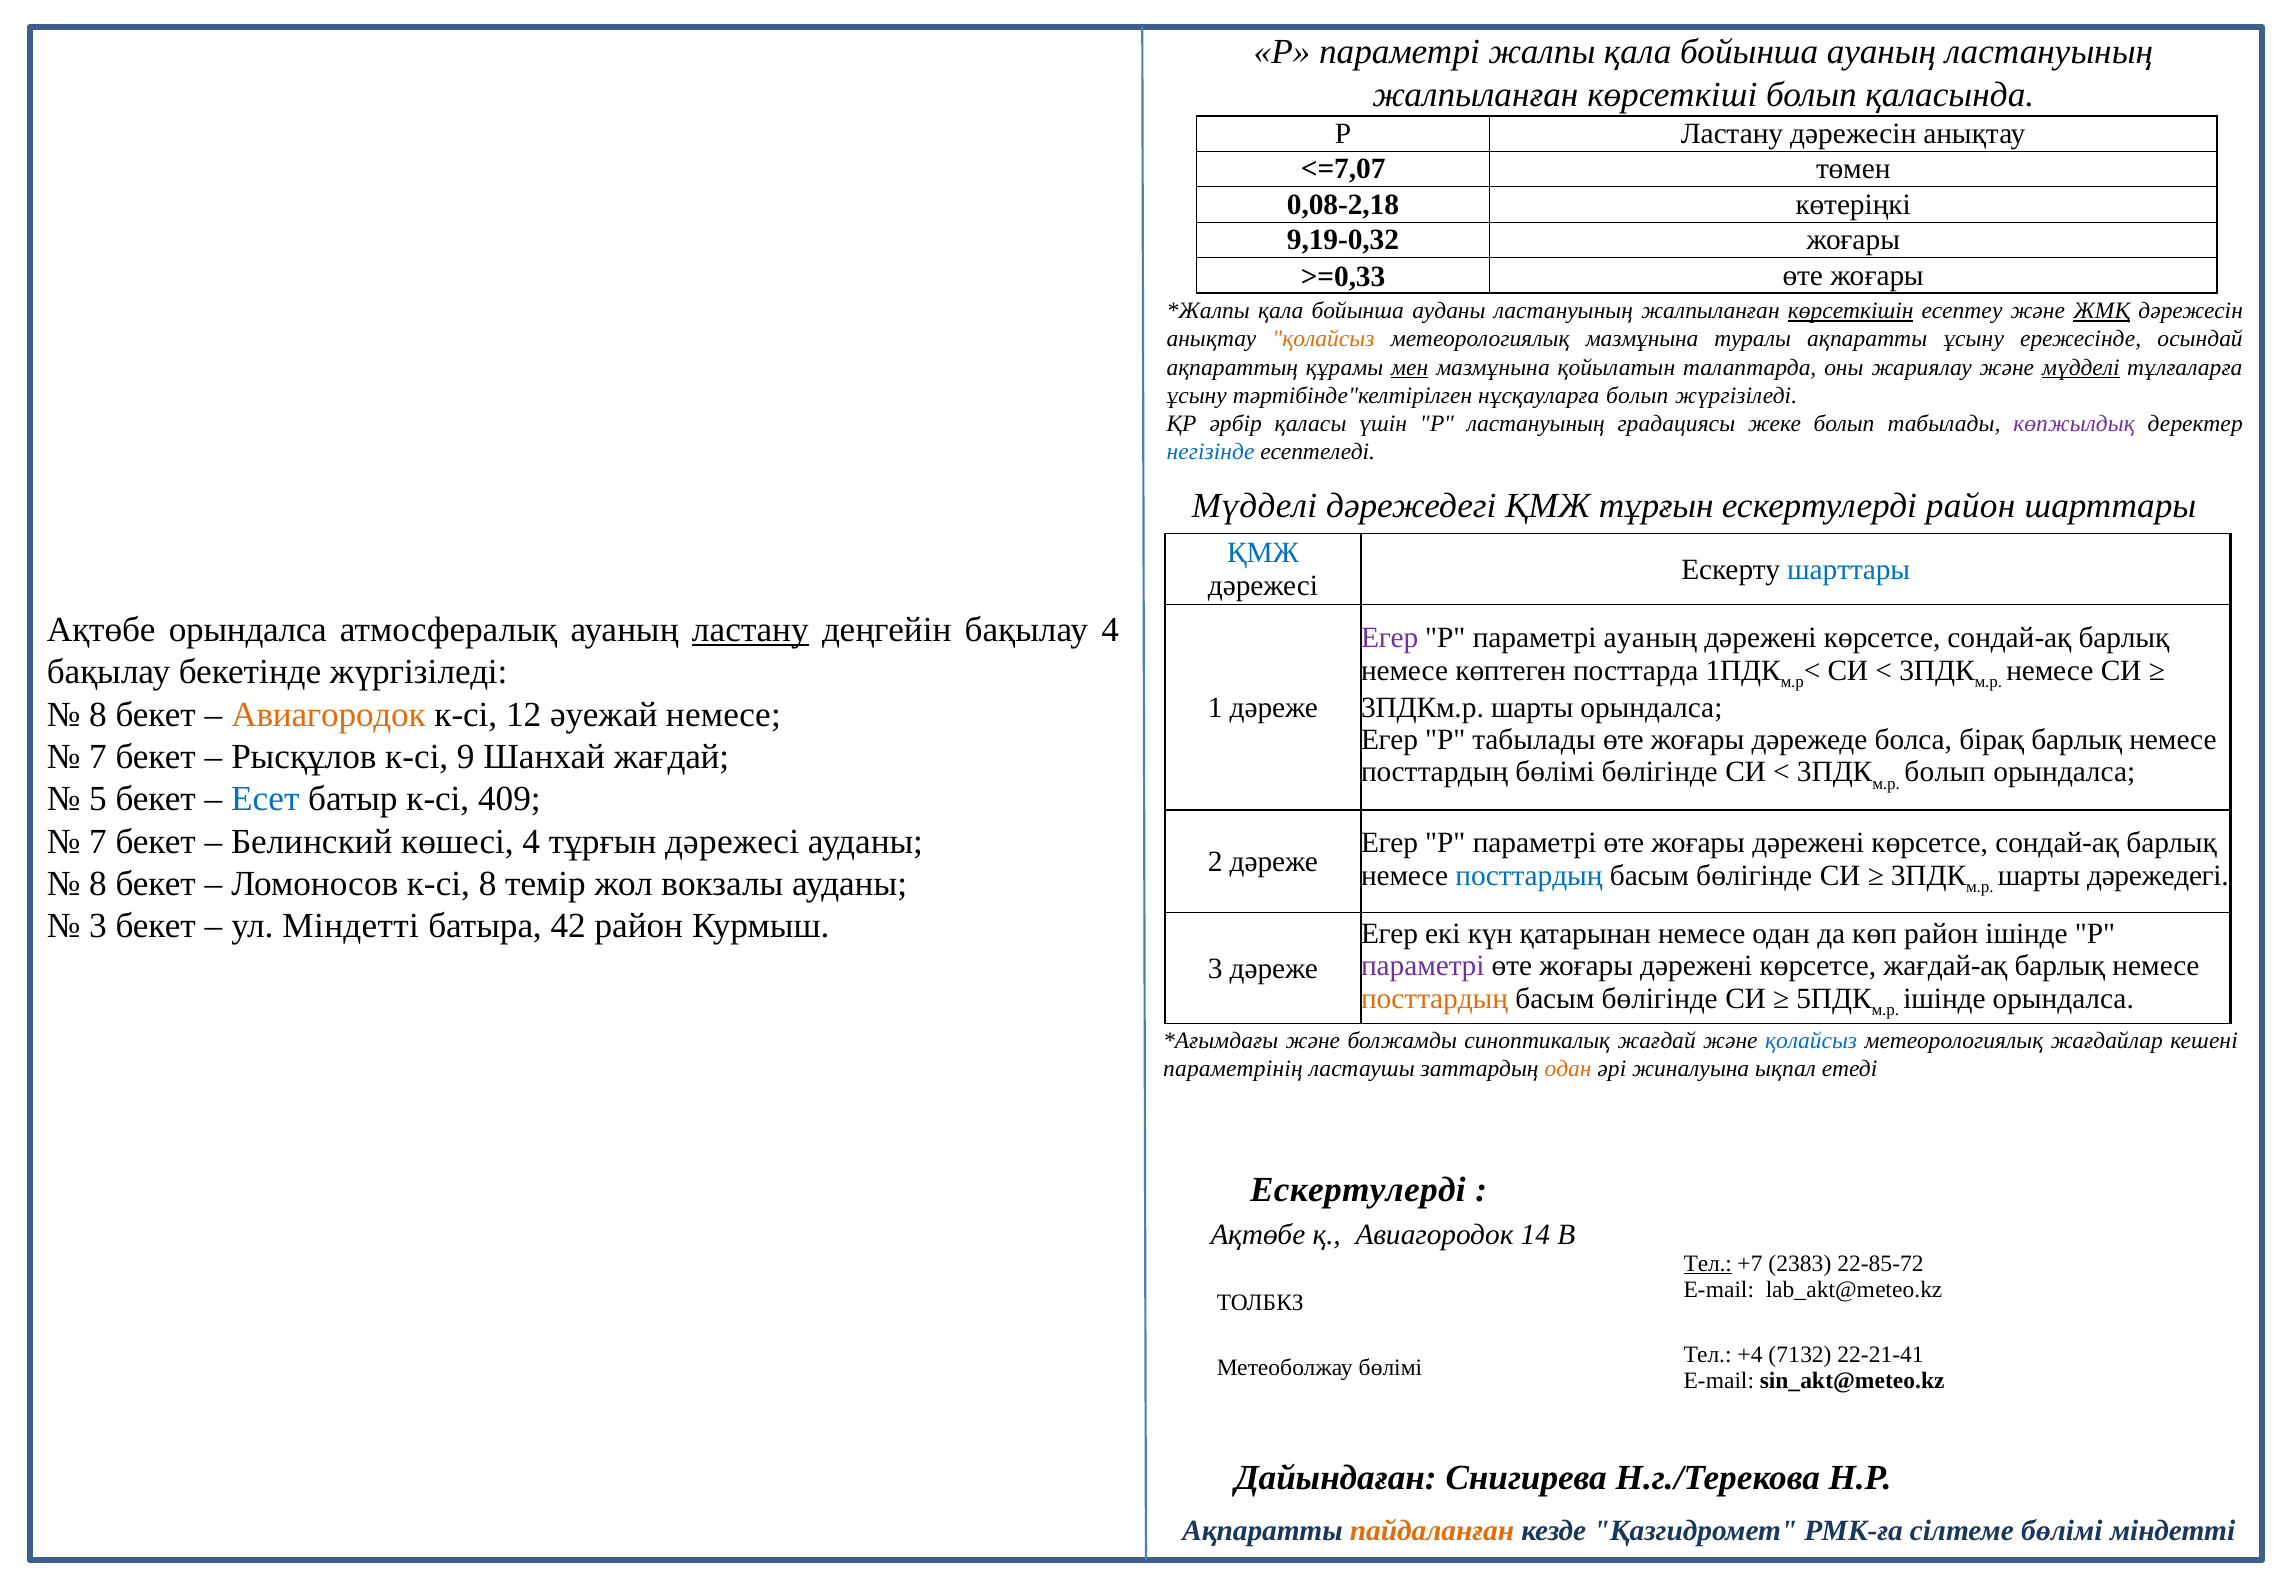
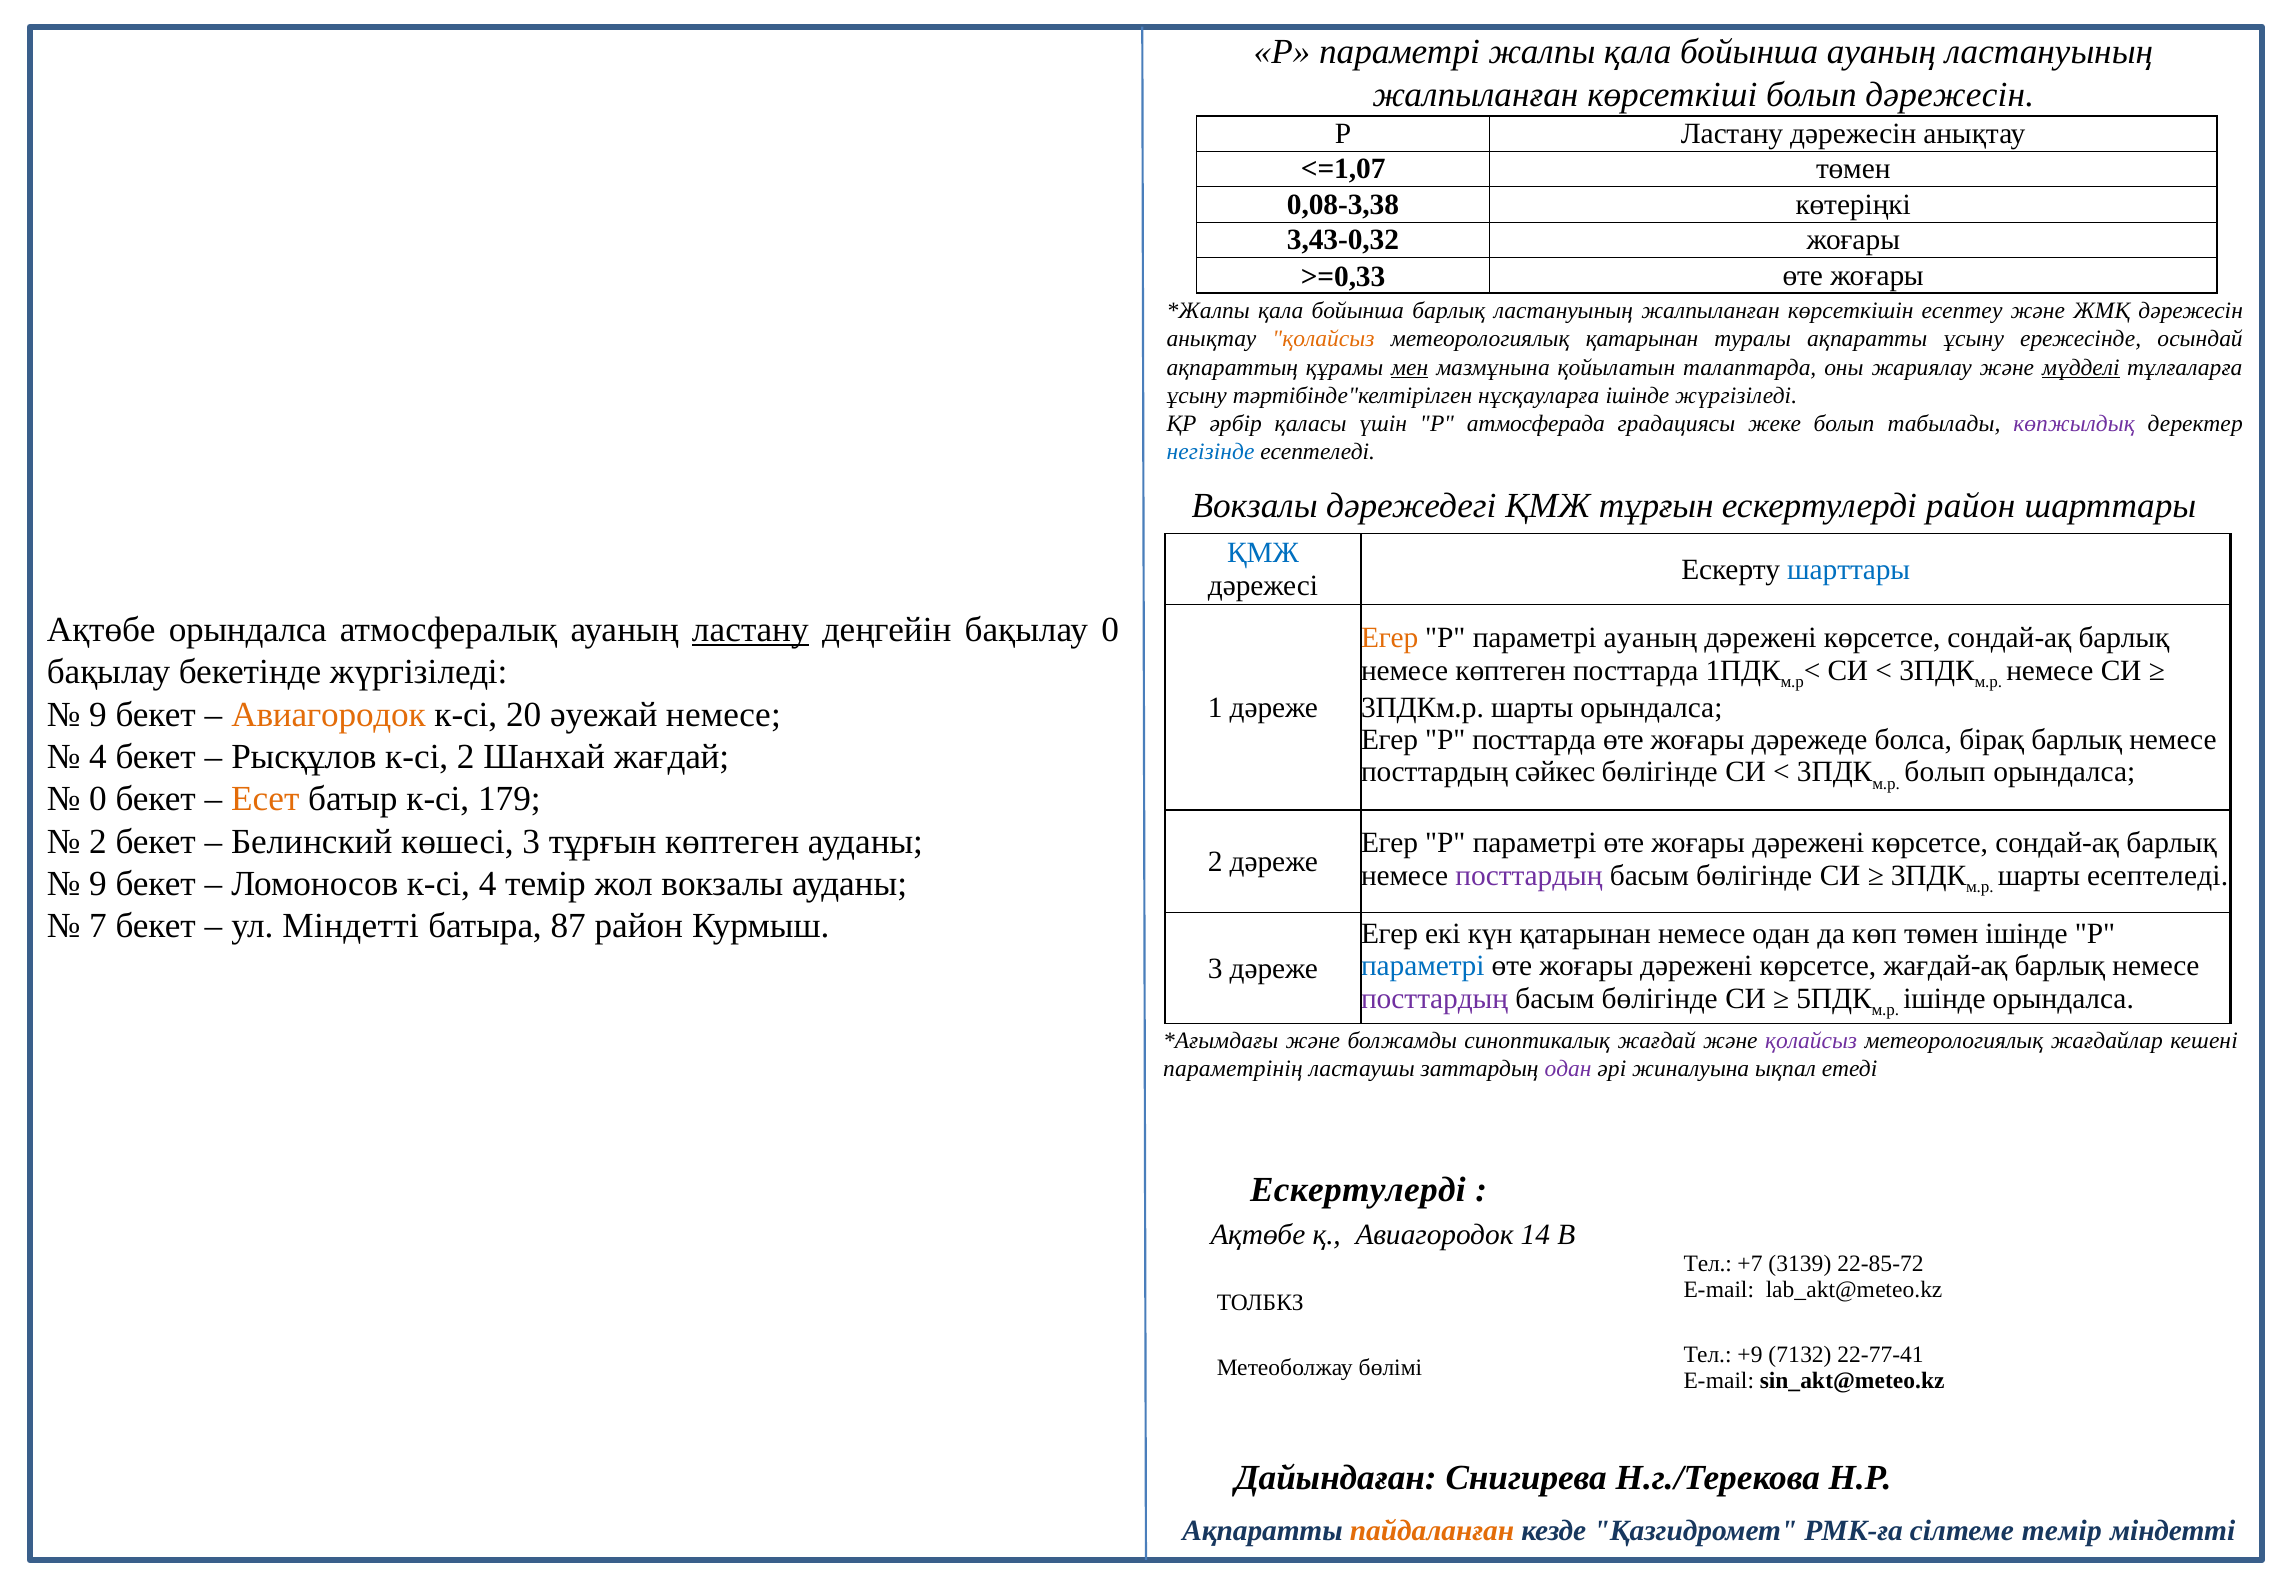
болып қаласында: қаласында -> дәрежесін (1950, 94)
<=7,07: <=7,07 -> <=1,07 (1343, 169)
0,08-2,18: 0,08-2,18 -> 0,08-3,38 (1343, 205)
9,19-0,32: 9,19-0,32 -> 3,43-0,32 (1343, 240)
бойынша ауданы: ауданы -> барлық (1449, 311)
көрсеткішін underline: present -> none (1851, 311)
ЖМҚ underline: present -> none (2102, 311)
метеорологиялық мазмұнына: мазмұнына -> қатарынан (1642, 339)
нұсқауларға болып: болып -> ішінде (1637, 395)
Р ластануының: ластануының -> атмосферада (1536, 424)
Мүдделі: Мүдделі -> Вокзалы (1255, 506)
бақылау 4: 4 -> 0 (1110, 630)
Егер colour: purple -> orange (1390, 638)
8: 8 -> 9 (98, 714)
12: 12 -> 20 (524, 714)
P табылады: табылады -> посттарда (1534, 740)
7: 7 -> 4 (98, 757)
к-сі 9: 9 -> 2 (466, 757)
посттардың бөлімі: бөлімі -> сәйкес (1555, 772)
5: 5 -> 0 (98, 799)
Есет colour: blue -> orange (265, 799)
409: 409 -> 179 (509, 799)
7: 7 -> 2 (98, 841)
көшесі 4: 4 -> 3 (531, 841)
тұрғын дәрежесі: дәрежесі -> көптеген (732, 841)
посттардың colour: blue -> purple (1529, 875)
шарты дәрежедегі: дәрежедегі -> есептеледі (2158, 875)
8: 8 -> 9 (98, 884)
к-сі 8: 8 -> 4 (488, 884)
3: 3 -> 7 (98, 926)
42: 42 -> 87 (568, 926)
көп район: район -> төмен (1941, 933)
параметрі colour: purple -> blue (1423, 966)
посттардың colour: orange -> purple (1435, 998)
қолайсыз colour: blue -> purple (1811, 1041)
одан colour: orange -> purple (1568, 1069)
Тел underline: present -> none (1708, 1263)
2383: 2383 -> 3139 (1800, 1263)
+4: +4 -> +9 (1750, 1355)
22-21-41: 22-21-41 -> 22-77-41 (1881, 1355)
сілтеме бөлімі: бөлімі -> темір (2062, 1531)
